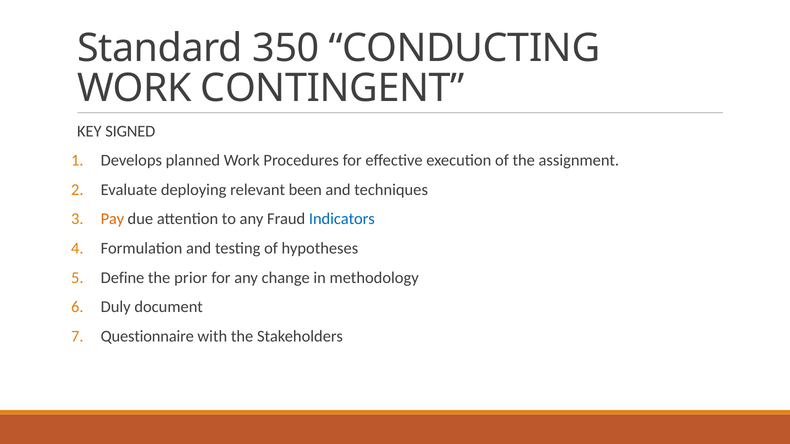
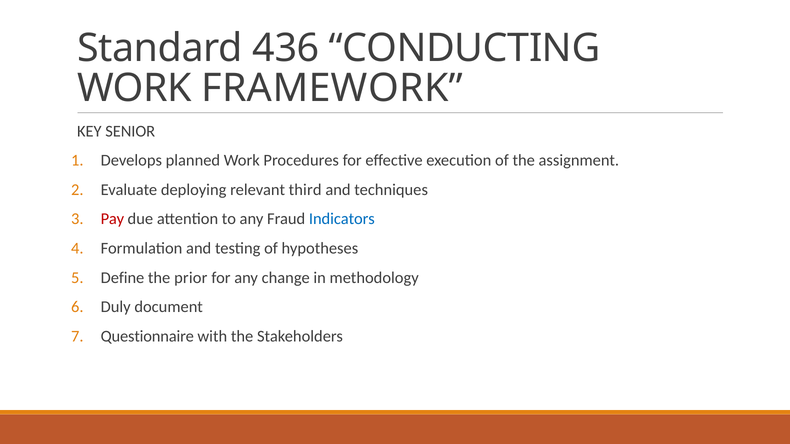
350: 350 -> 436 (286, 48)
CONTINGENT: CONTINGENT -> FRAMEWORK (332, 89)
SIGNED: SIGNED -> SENIOR (130, 131)
been: been -> third (305, 190)
Pay colour: orange -> red (112, 219)
